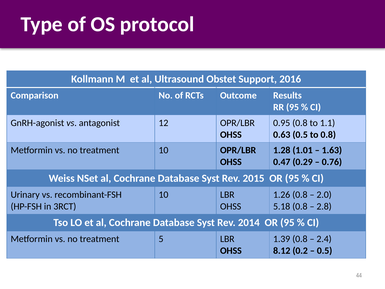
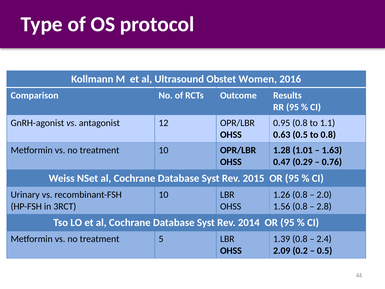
Support: Support -> Women (258, 79)
5.18: 5.18 -> 1.56 (282, 206)
8.12: 8.12 -> 2.09 (282, 250)
